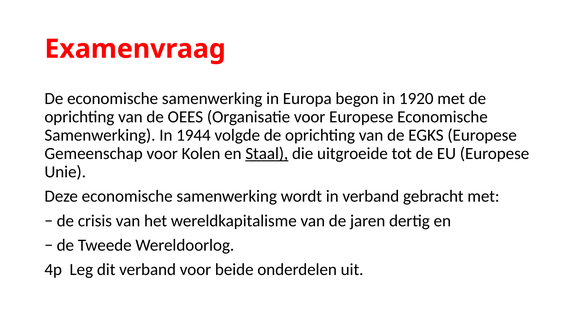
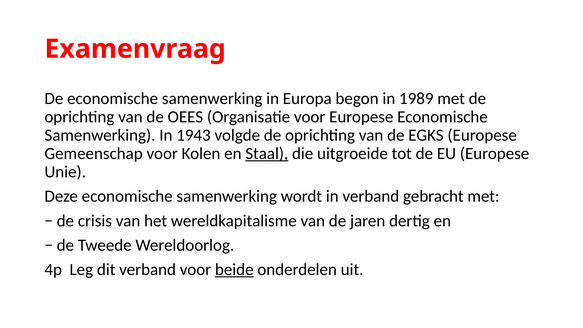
1920: 1920 -> 1989 (416, 99)
1944: 1944 -> 1943 (193, 135)
beide underline: none -> present (234, 270)
